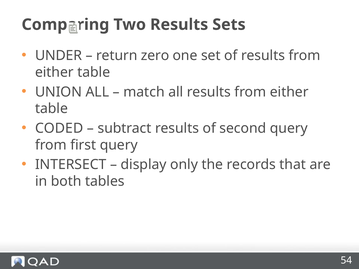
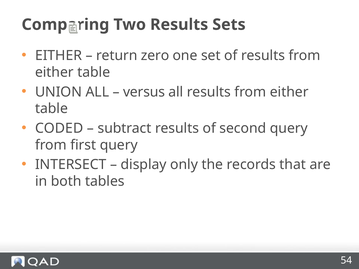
UNDER: UNDER -> EITHER (59, 56)
match: match -> versus (144, 92)
